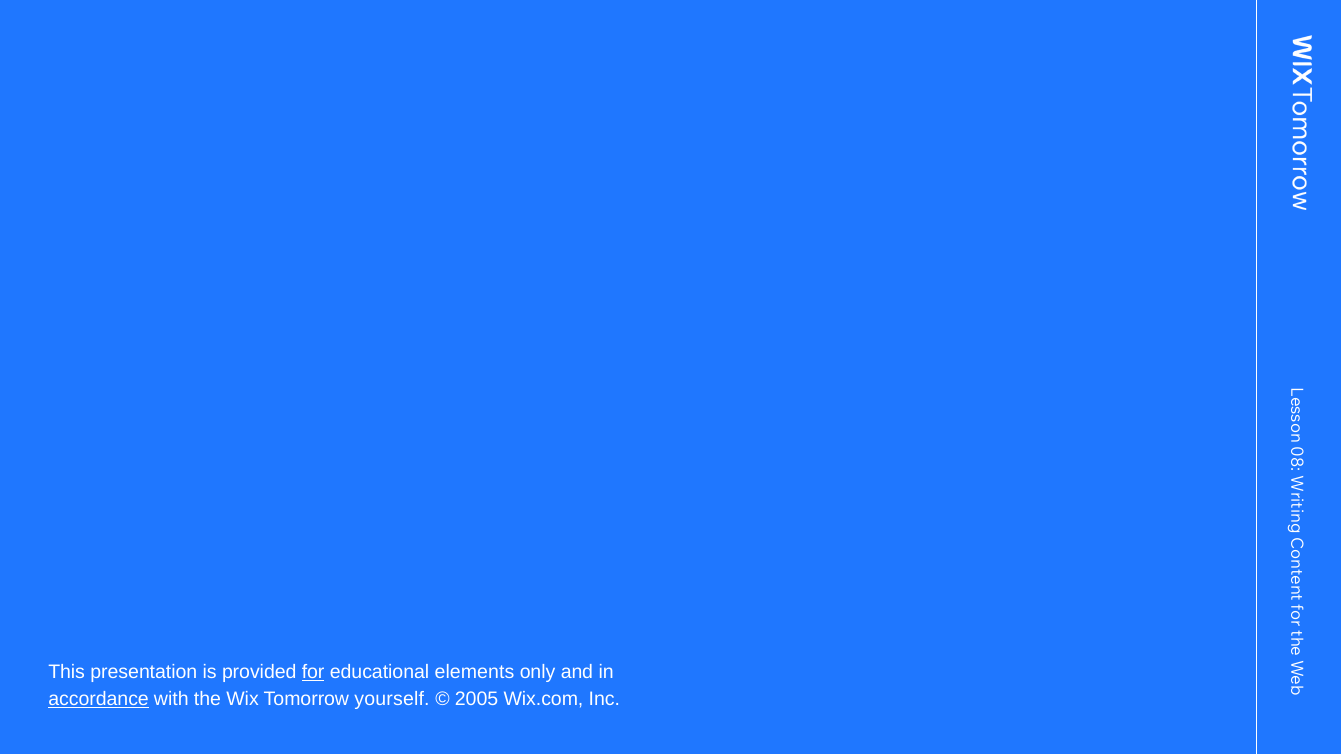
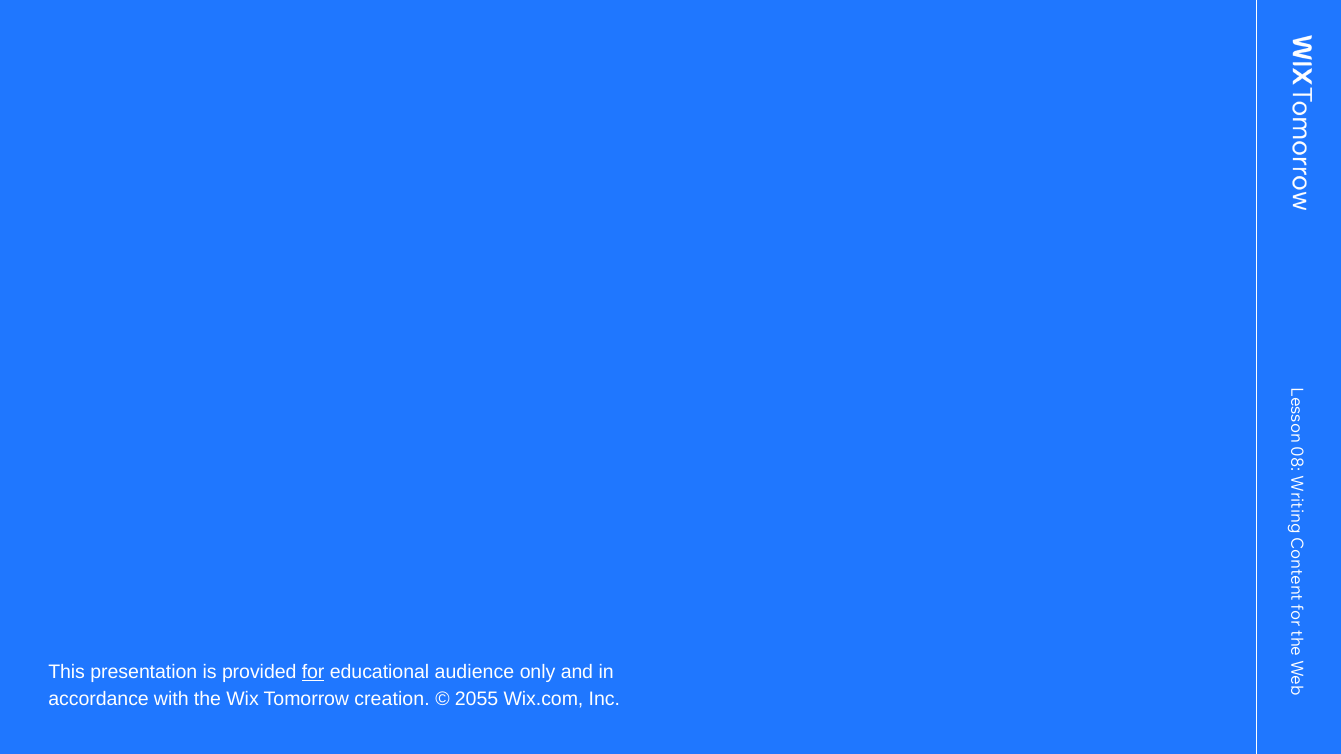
elements: elements -> audience (474, 672)
accordance underline: present -> none (99, 699)
yourself: yourself -> creation (392, 699)
2005: 2005 -> 2055 (477, 699)
